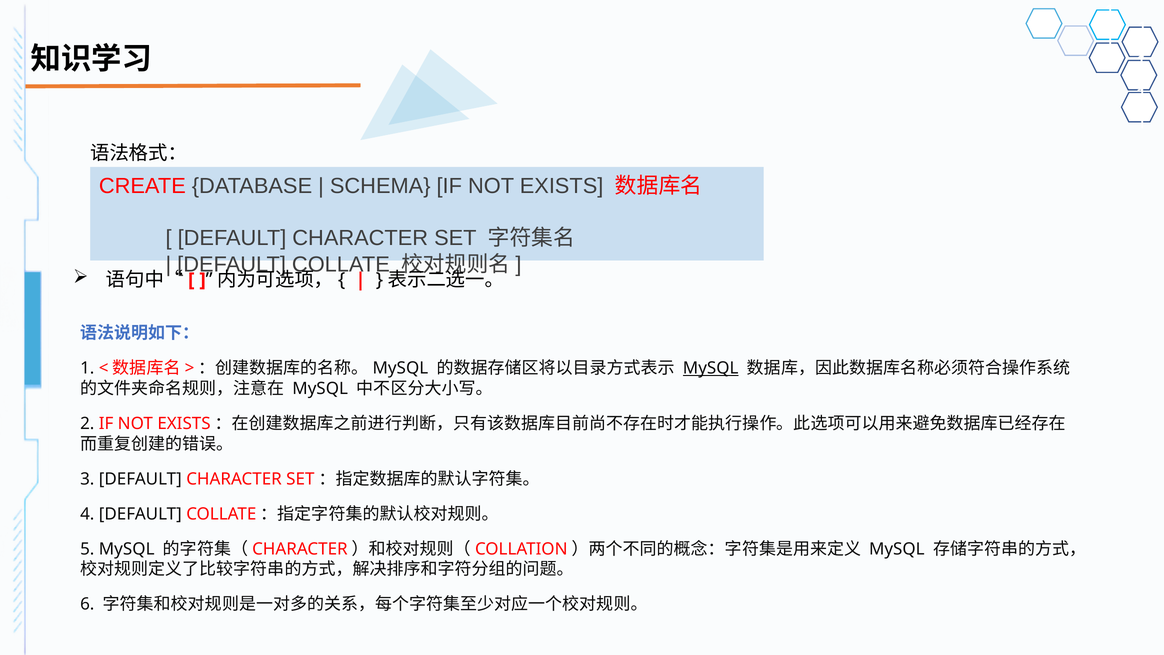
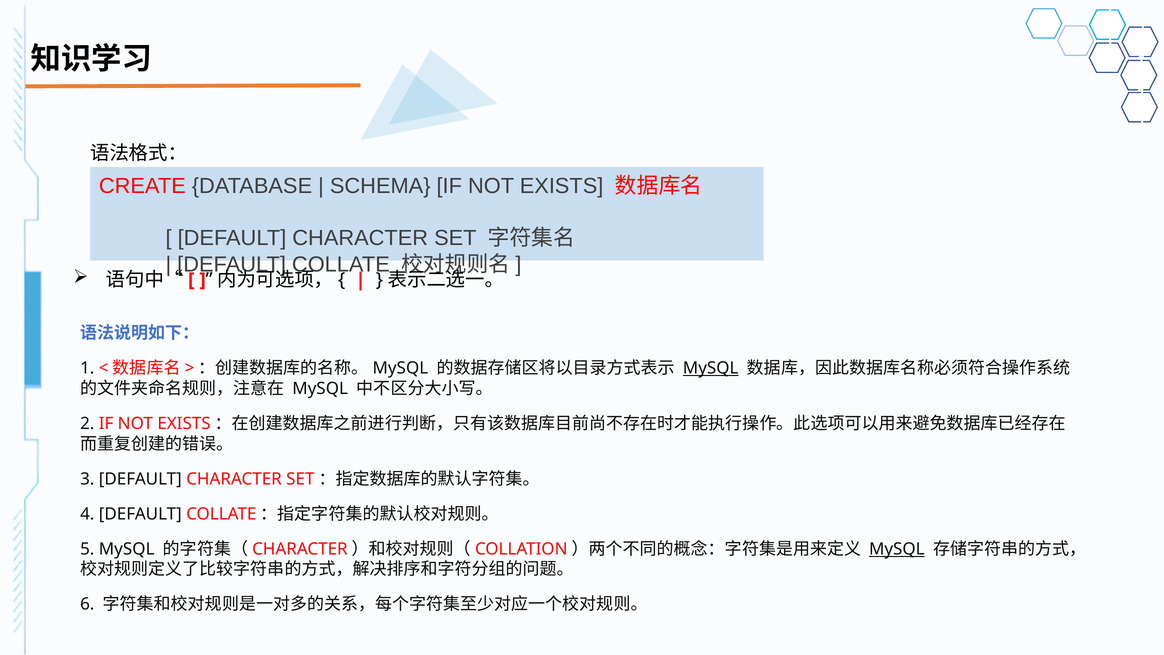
MySQL underline: none -> present (897, 549)
